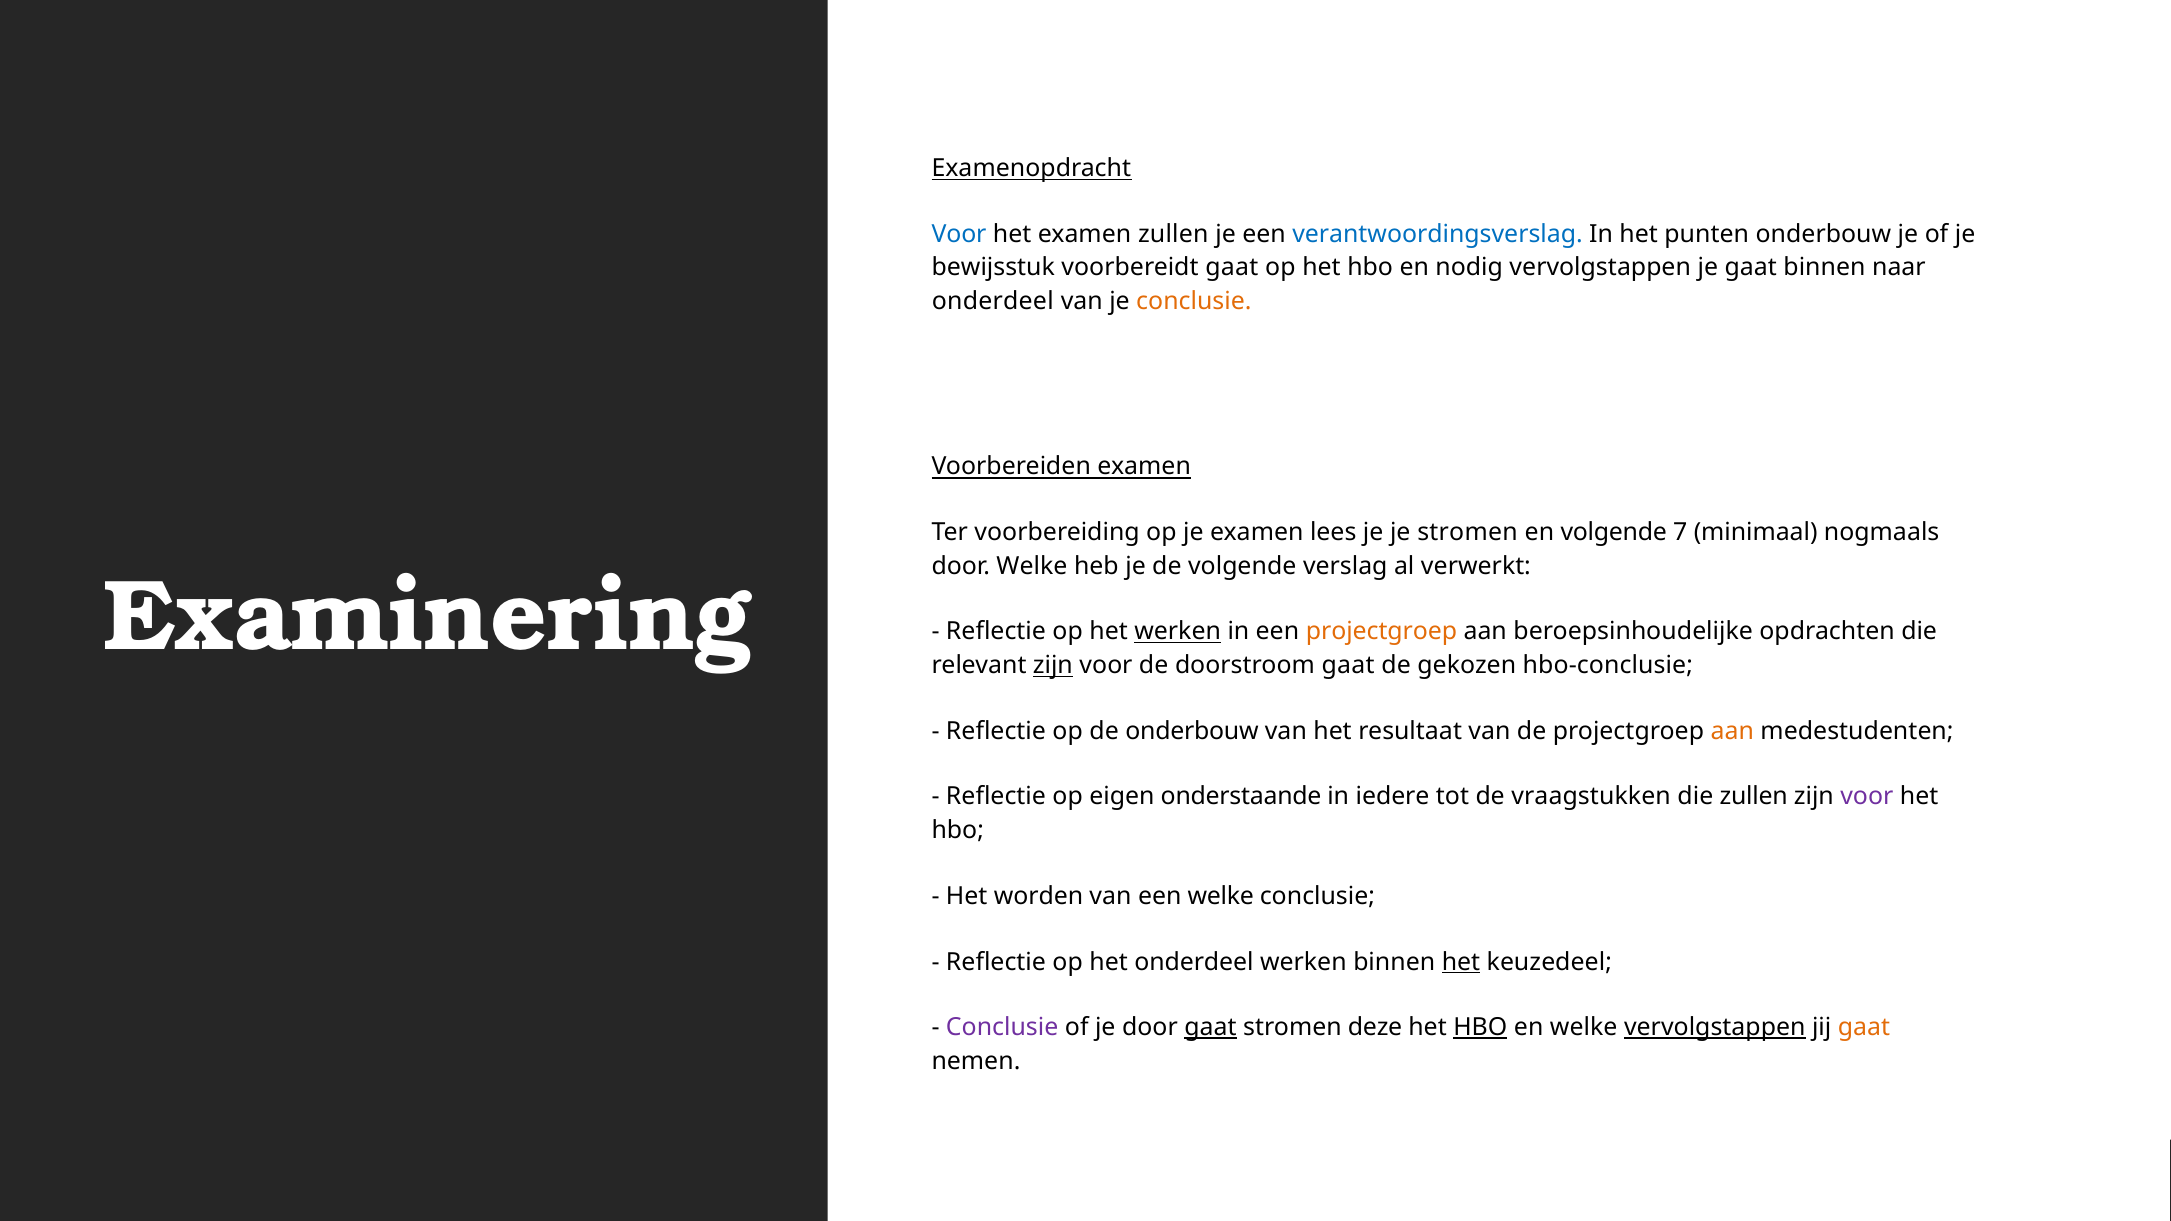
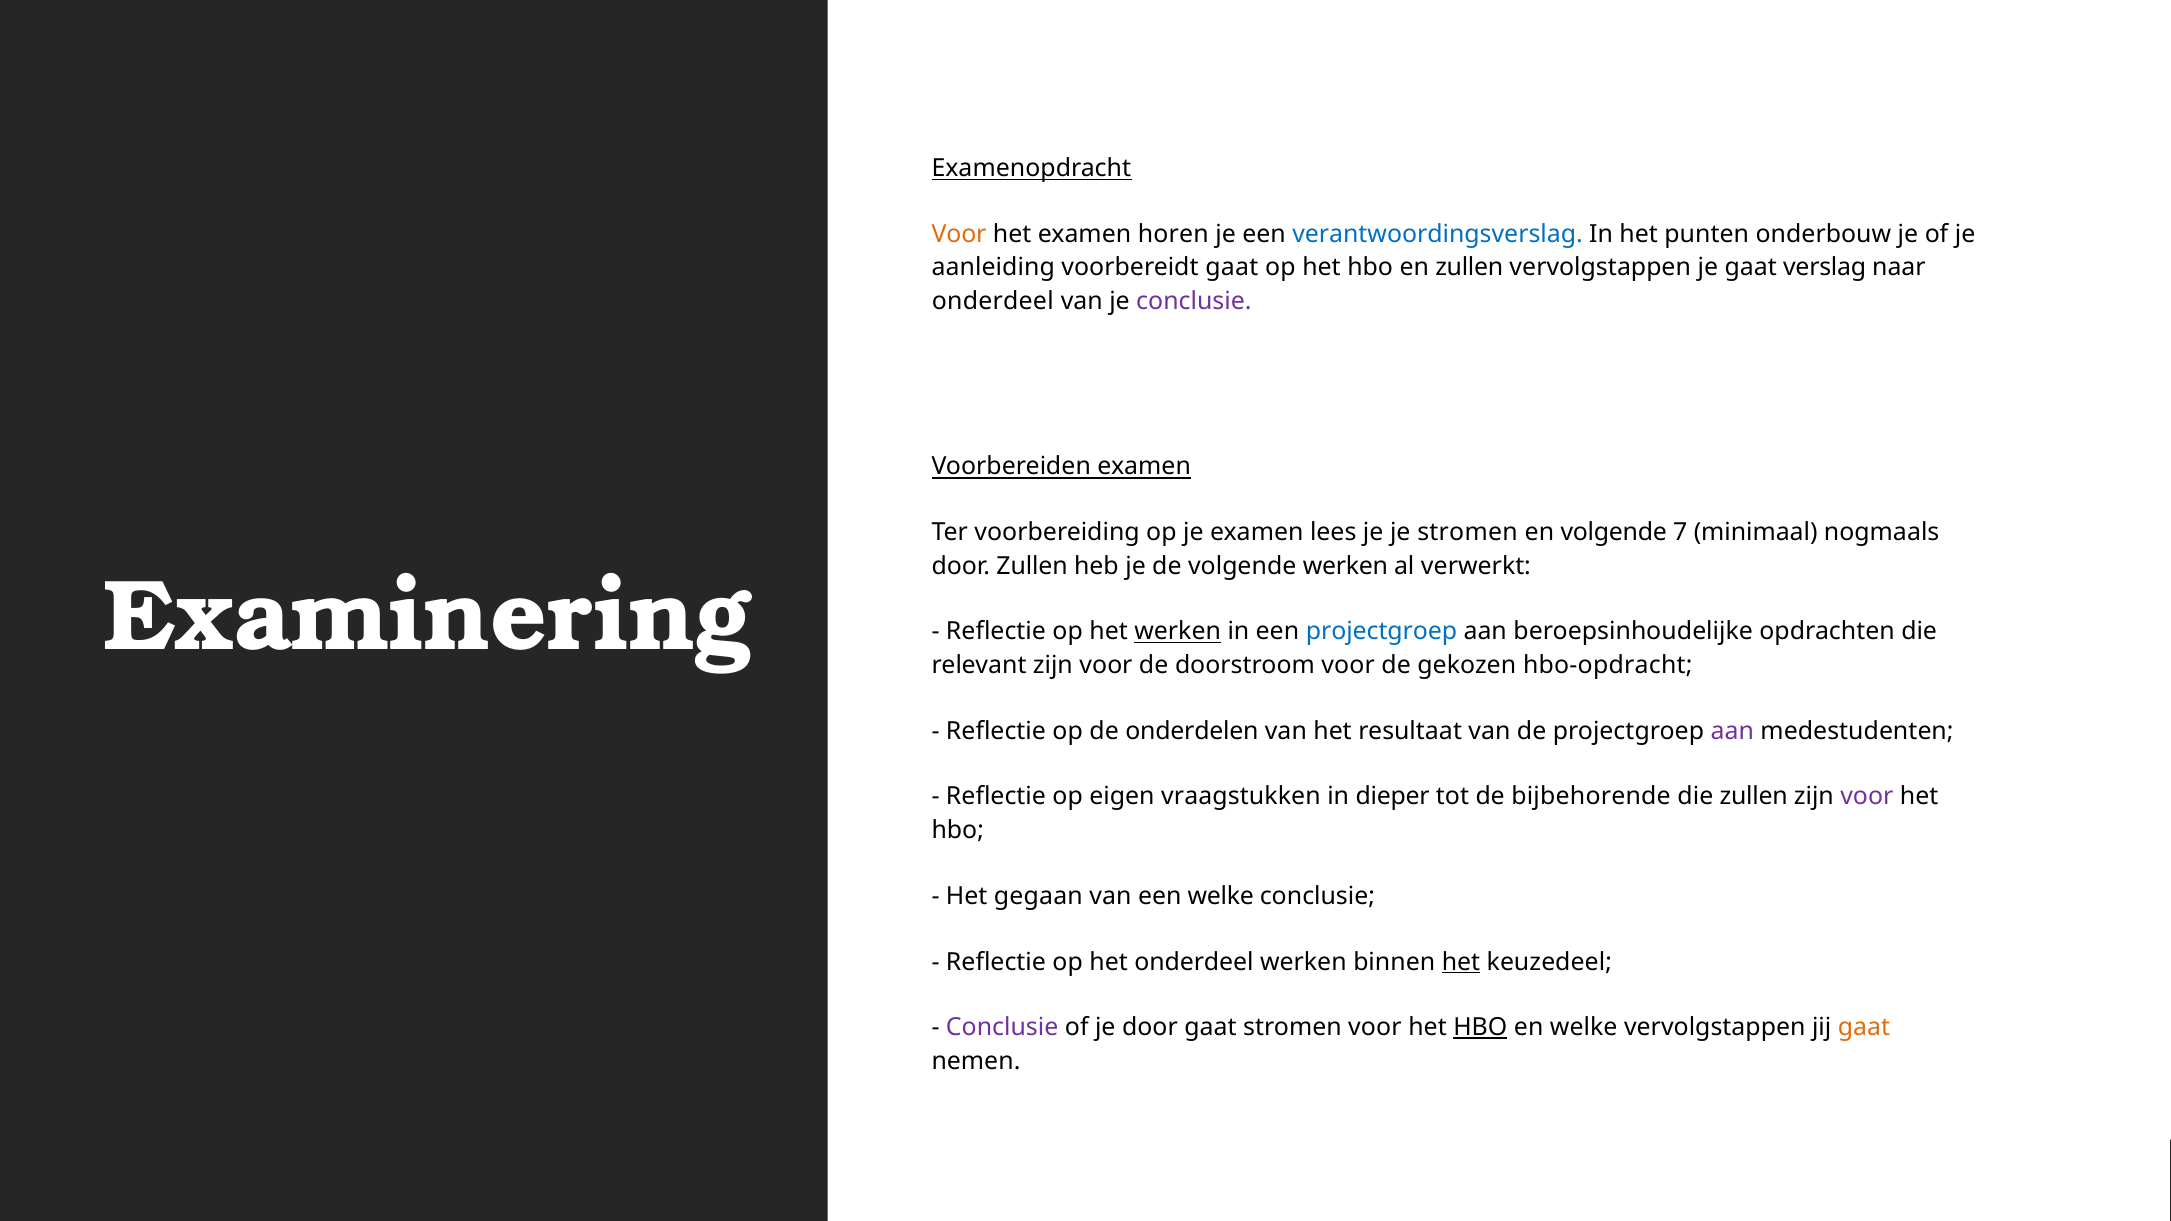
Voor colour: blue -> orange (959, 234)
examen zullen: zullen -> horen (1173, 234)
bewijsstuk: bewijsstuk -> aanleiding (993, 268)
en nodig: nodig -> zullen (1469, 268)
gaat binnen: binnen -> verslag (1825, 268)
conclusie colour: orange -> purple (1194, 302)
door Welke: Welke -> Zullen (1032, 566)
volgende verslag: verslag -> werken (1345, 566)
projectgroep colour: orange -> blue (1381, 632)
zijn underline: present -> none (1053, 666)
doorstroom gaat: gaat -> voor (1348, 666)
hbo-conclusie: hbo-conclusie -> hbo-opdracht (1608, 666)
de onderbouw: onderbouw -> onderdelen (1192, 731)
aan colour: orange -> purple (1732, 731)
onderstaande: onderstaande -> vraagstukken (1241, 797)
iedere: iedere -> dieper (1393, 797)
vraagstukken: vraagstukken -> bijbehorende (1591, 797)
worden: worden -> gegaan (1038, 896)
gaat underline: present -> none (1210, 1028)
stromen deze: deze -> voor (1375, 1028)
vervolgstappen underline: present -> none (1715, 1028)
